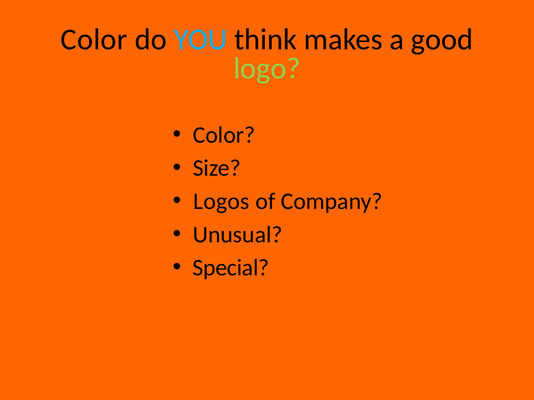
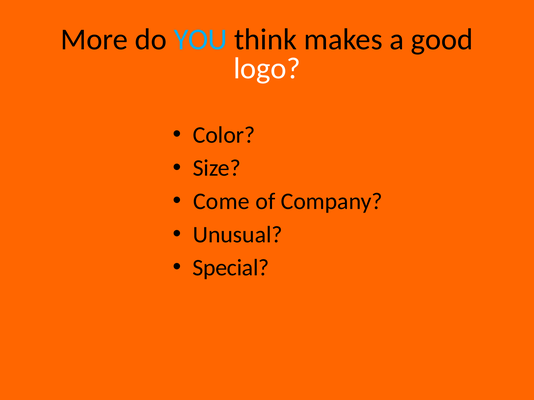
Color: Color -> More (94, 39)
logo colour: light green -> white (267, 69)
Logos: Logos -> Come (221, 202)
